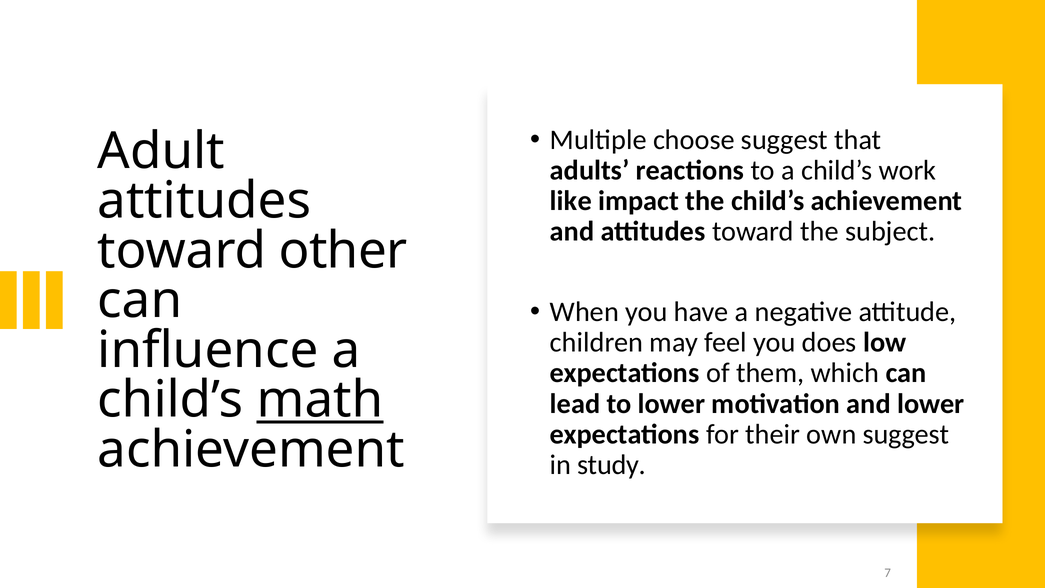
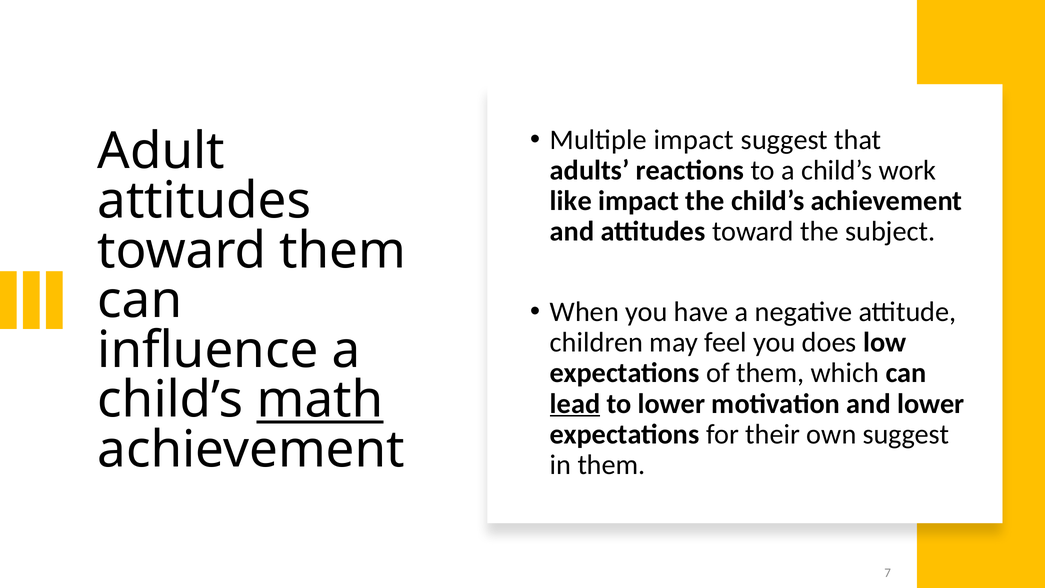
Multiple choose: choose -> impact (694, 140)
toward other: other -> them (343, 251)
lead underline: none -> present (575, 404)
in study: study -> them (611, 465)
